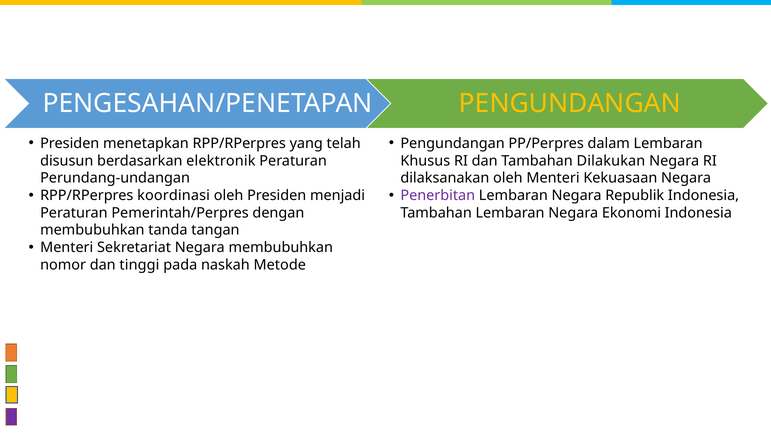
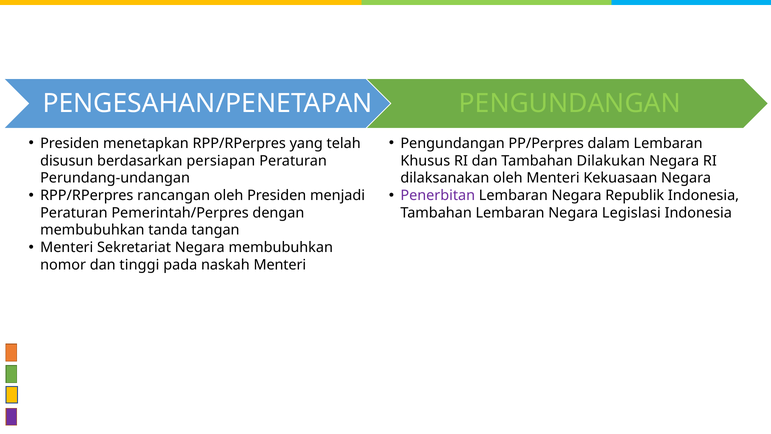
PENGUNDANGAN colour: yellow -> light green (570, 103)
elektronik: elektronik -> persiapan (221, 161)
koordinasi: koordinasi -> rancangan (174, 195)
Ekonomi: Ekonomi -> Legislasi (631, 213)
naskah Metode: Metode -> Menteri (280, 265)
